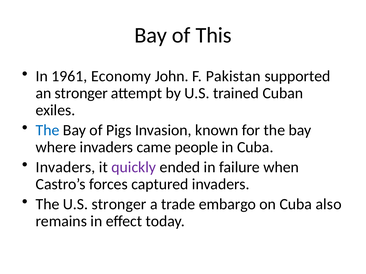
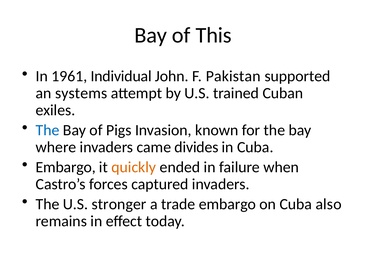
Economy: Economy -> Individual (121, 76)
an stronger: stronger -> systems (81, 93)
people: people -> divides (196, 147)
Invaders: Invaders -> Embargo (66, 167)
quickly colour: purple -> orange (134, 167)
